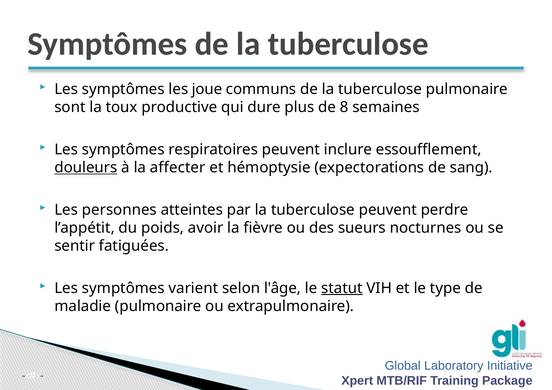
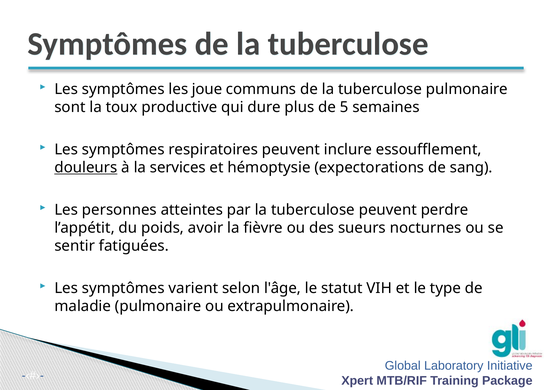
8: 8 -> 5 (344, 107)
affecter: affecter -> services (178, 167)
statut underline: present -> none (342, 288)
